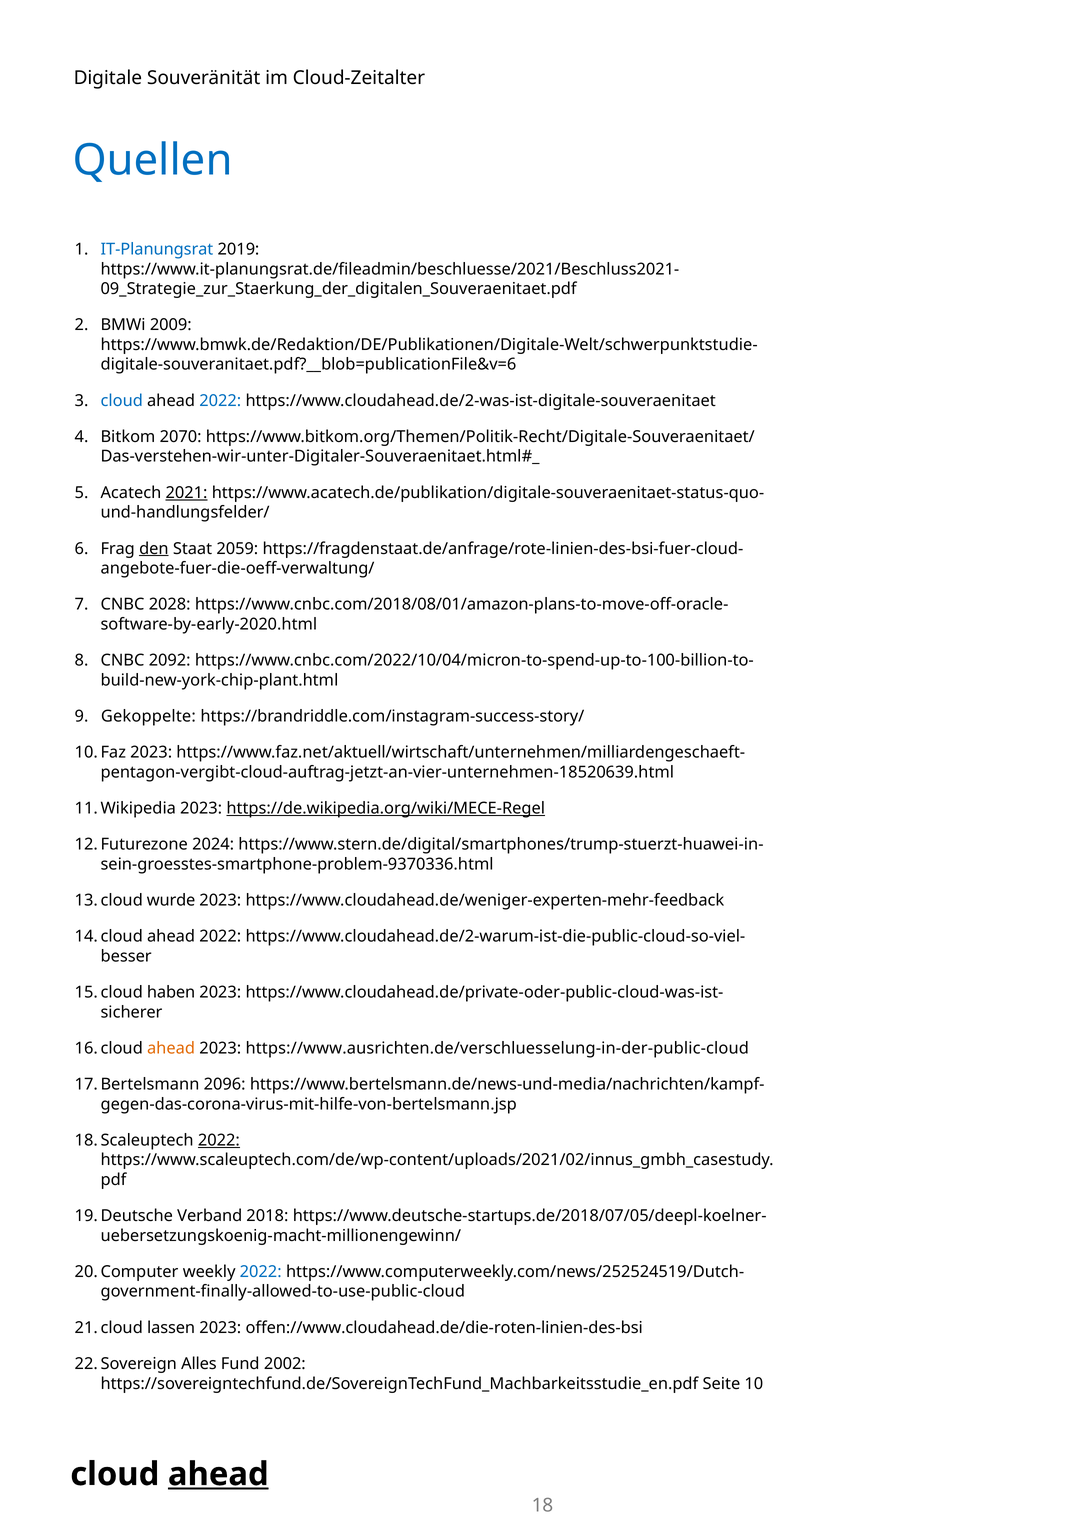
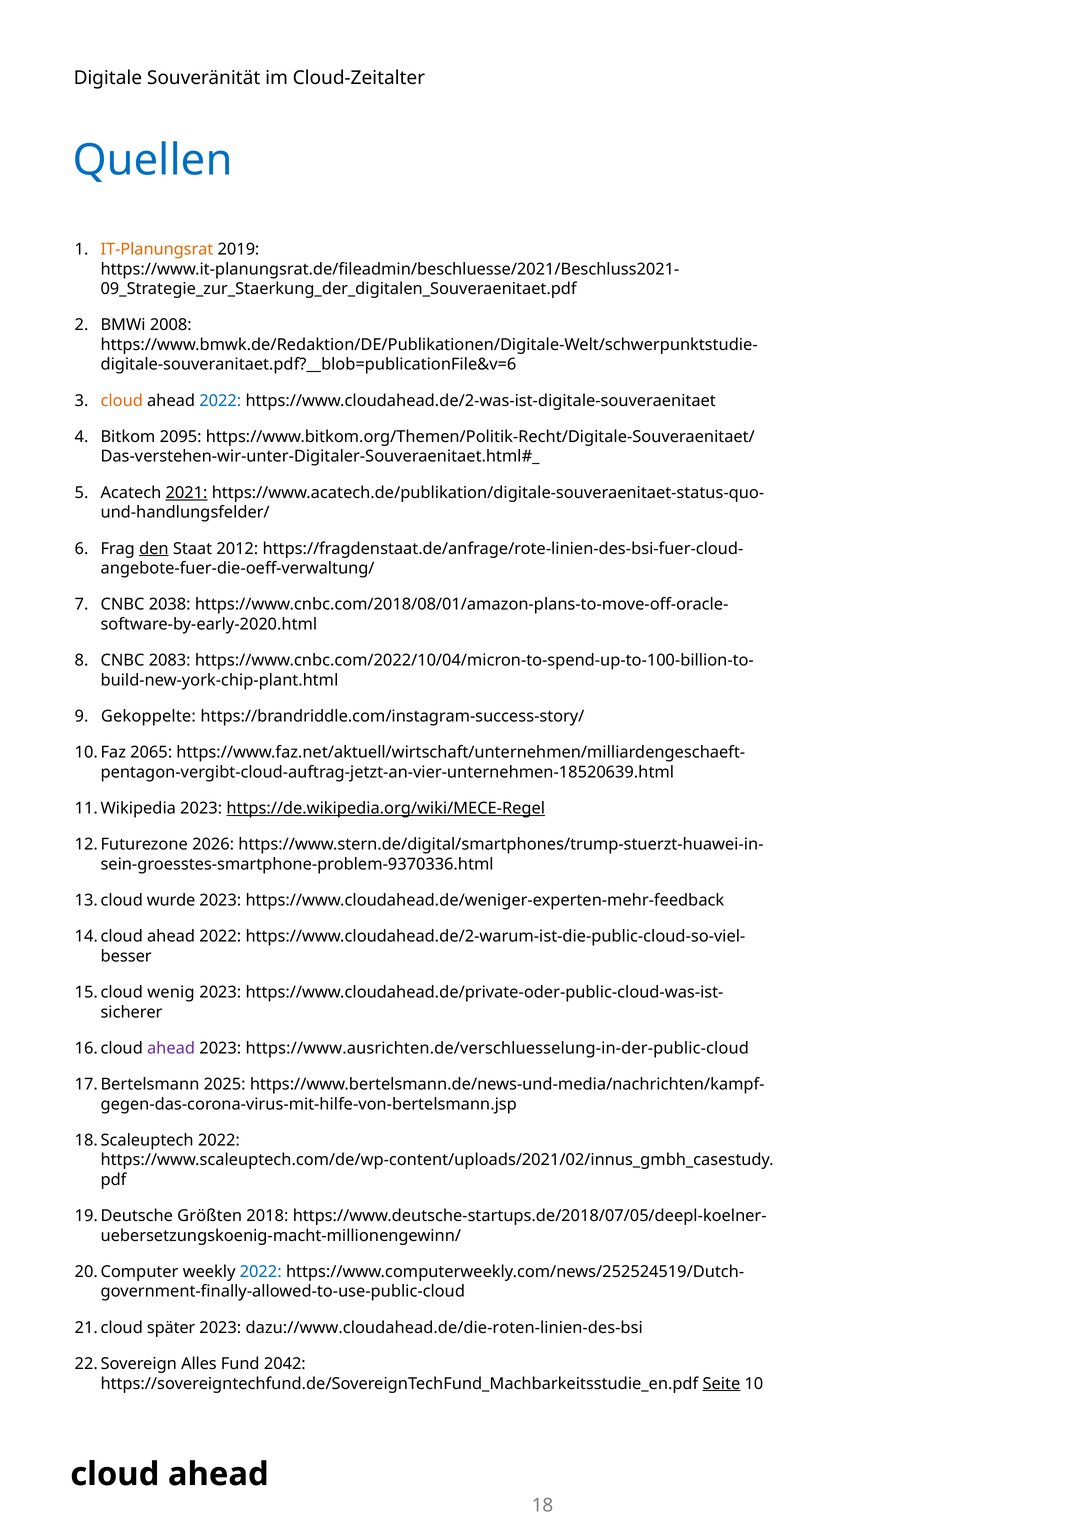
IT-Planungsrat colour: blue -> orange (157, 250)
2009: 2009 -> 2008 (171, 325)
cloud colour: blue -> orange (122, 401)
2070: 2070 -> 2095 (181, 437)
2059: 2059 -> 2012 (237, 549)
2028: 2028 -> 2038 (170, 605)
2092: 2092 -> 2083 (170, 661)
2023: 2023 -> 2065 (151, 753)
2024: 2024 -> 2026 (213, 845)
haben: haben -> wenig (171, 993)
ahead colour: orange -> purple (171, 1049)
2096: 2096 -> 2025 (225, 1085)
2022 underline: present -> none (219, 1141)
Verband: Verband -> Größten (210, 1216)
lassen: lassen -> später (171, 1328)
offen://www.cloudahead.de/die-roten-linien-des-bsi: offen://www.cloudahead.de/die-roten-linien-des-bsi -> dazu://www.cloudahead.de/die-roten-linien-des-bsi (444, 1328)
2002: 2002 -> 2042 (285, 1364)
Seite underline: none -> present (721, 1384)
ahead underline: present -> none (218, 1475)
